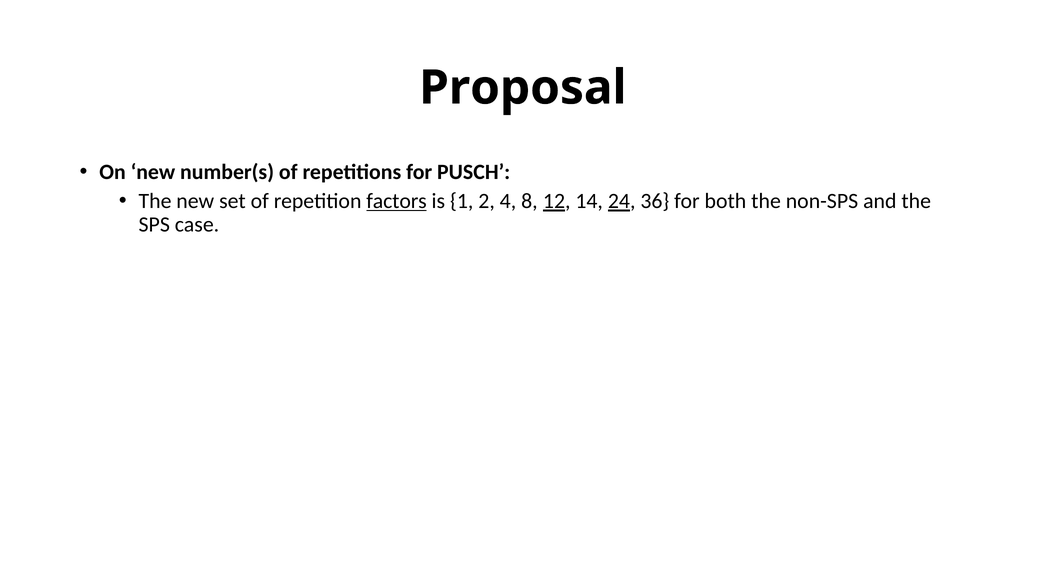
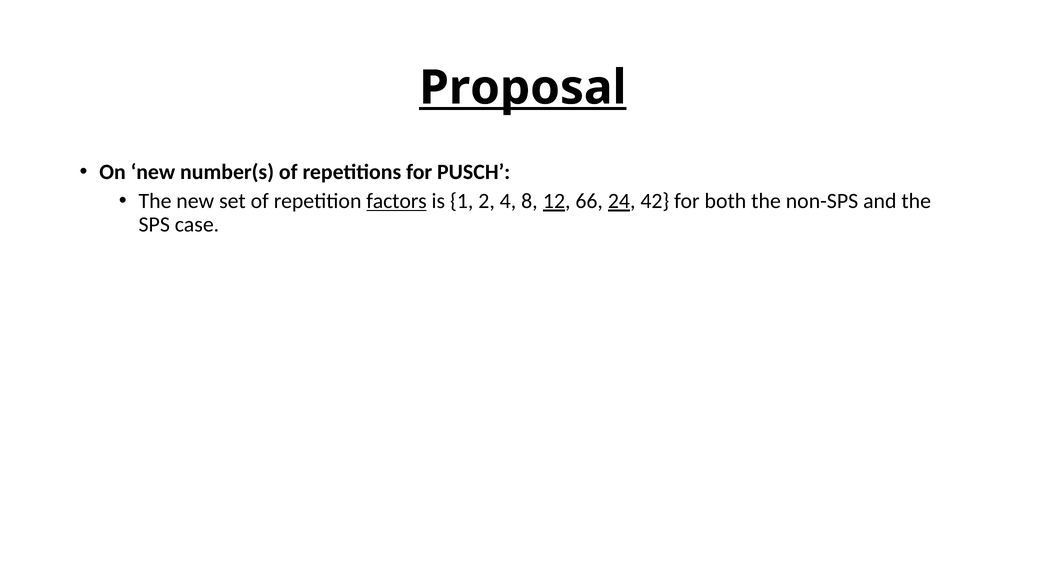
Proposal underline: none -> present (523, 88)
14: 14 -> 66 (589, 201)
36: 36 -> 42 (655, 201)
